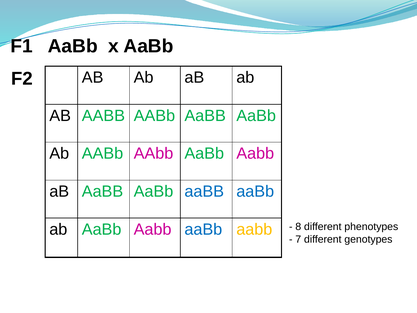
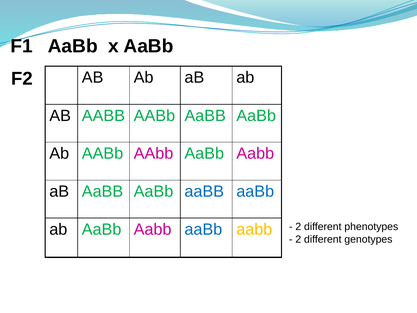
8: 8 -> 2 (298, 227)
7: 7 -> 2 (298, 239)
